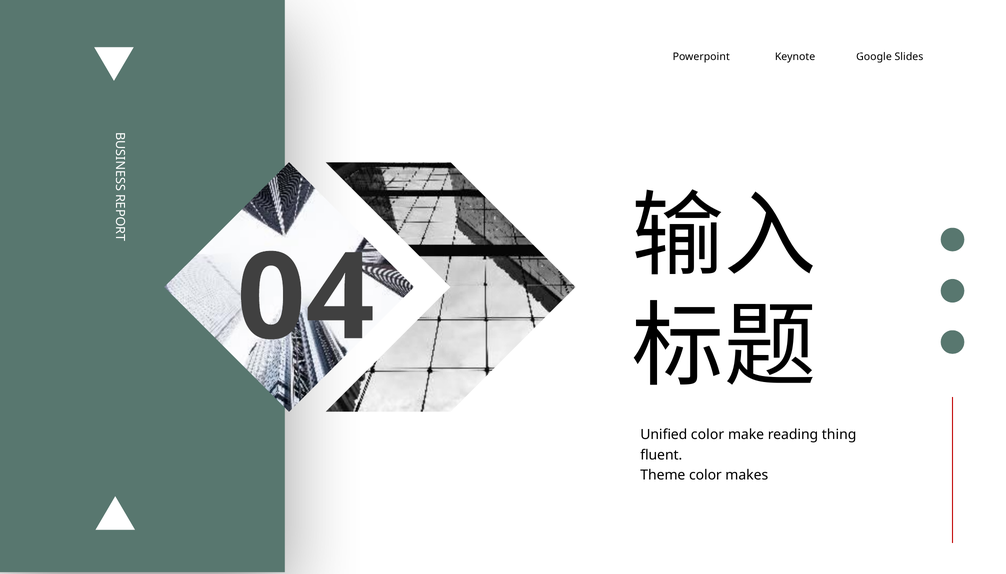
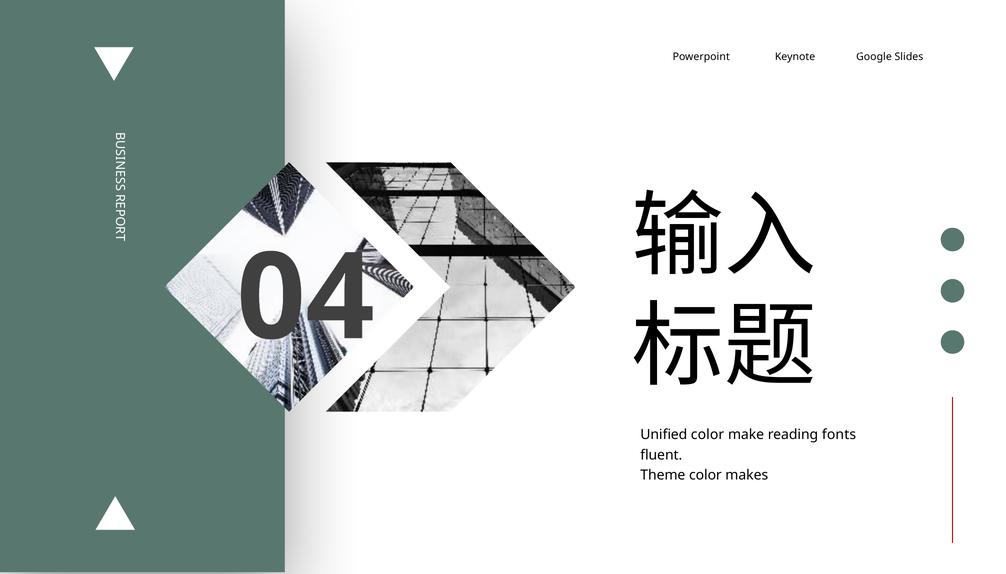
thing: thing -> fonts (839, 435)
